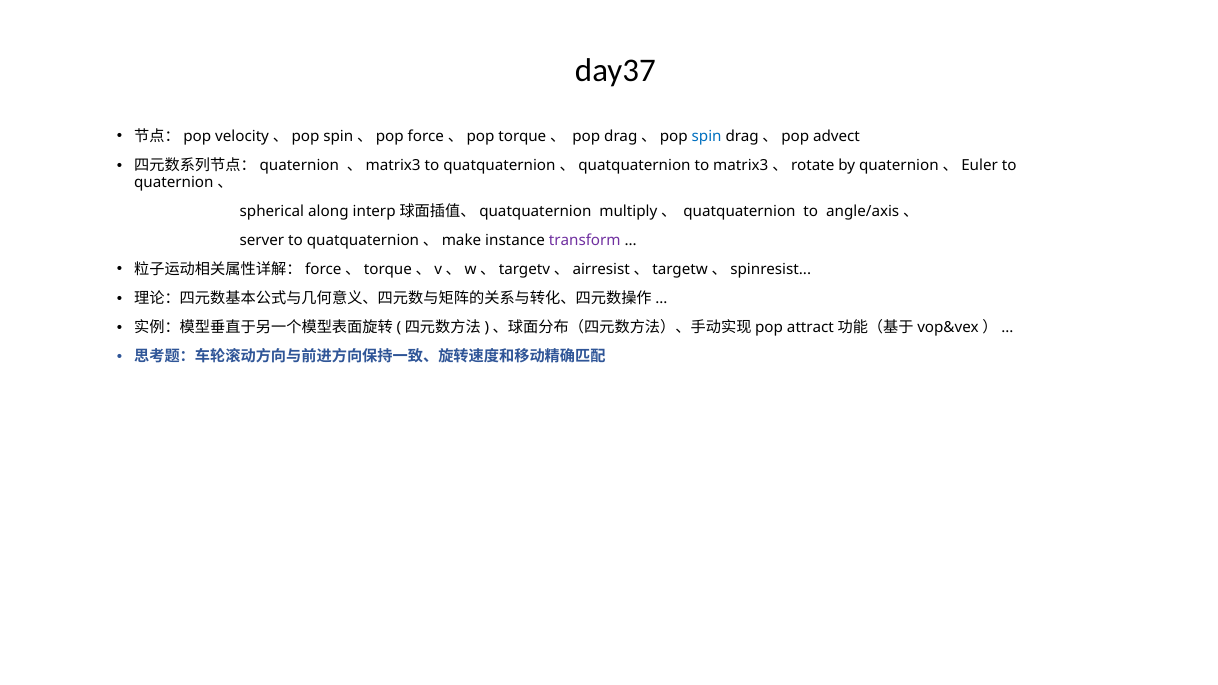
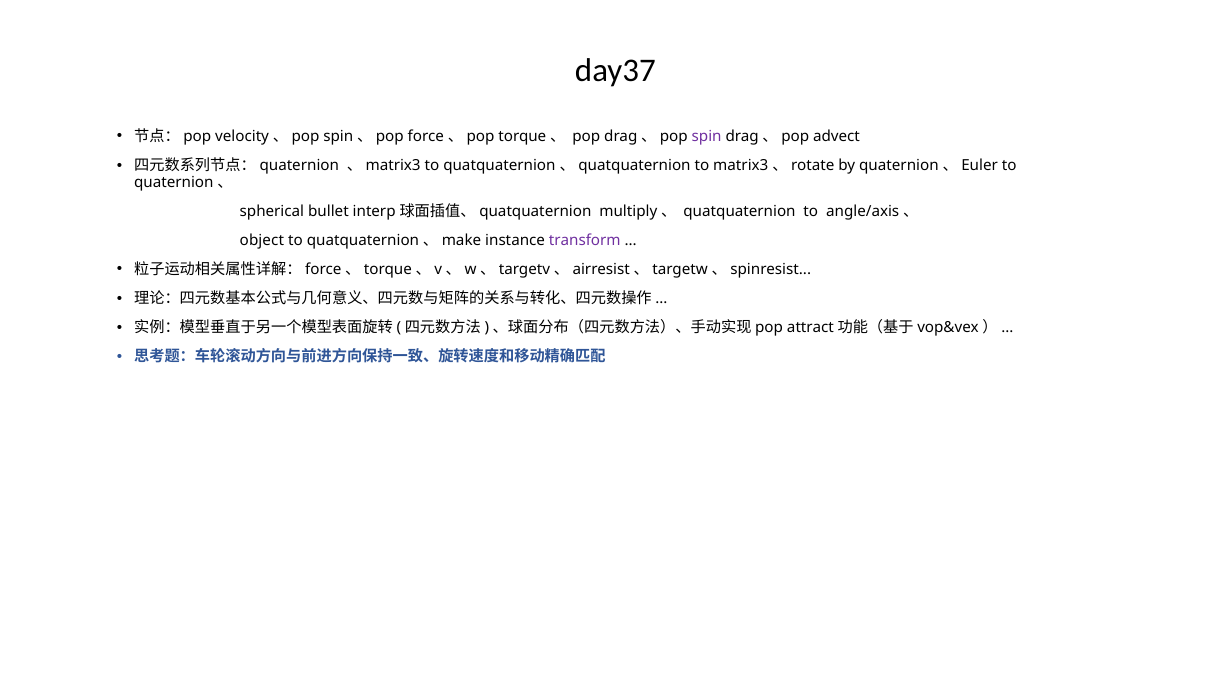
spin colour: blue -> purple (707, 137)
along: along -> bullet (328, 211)
server: server -> object (262, 240)
